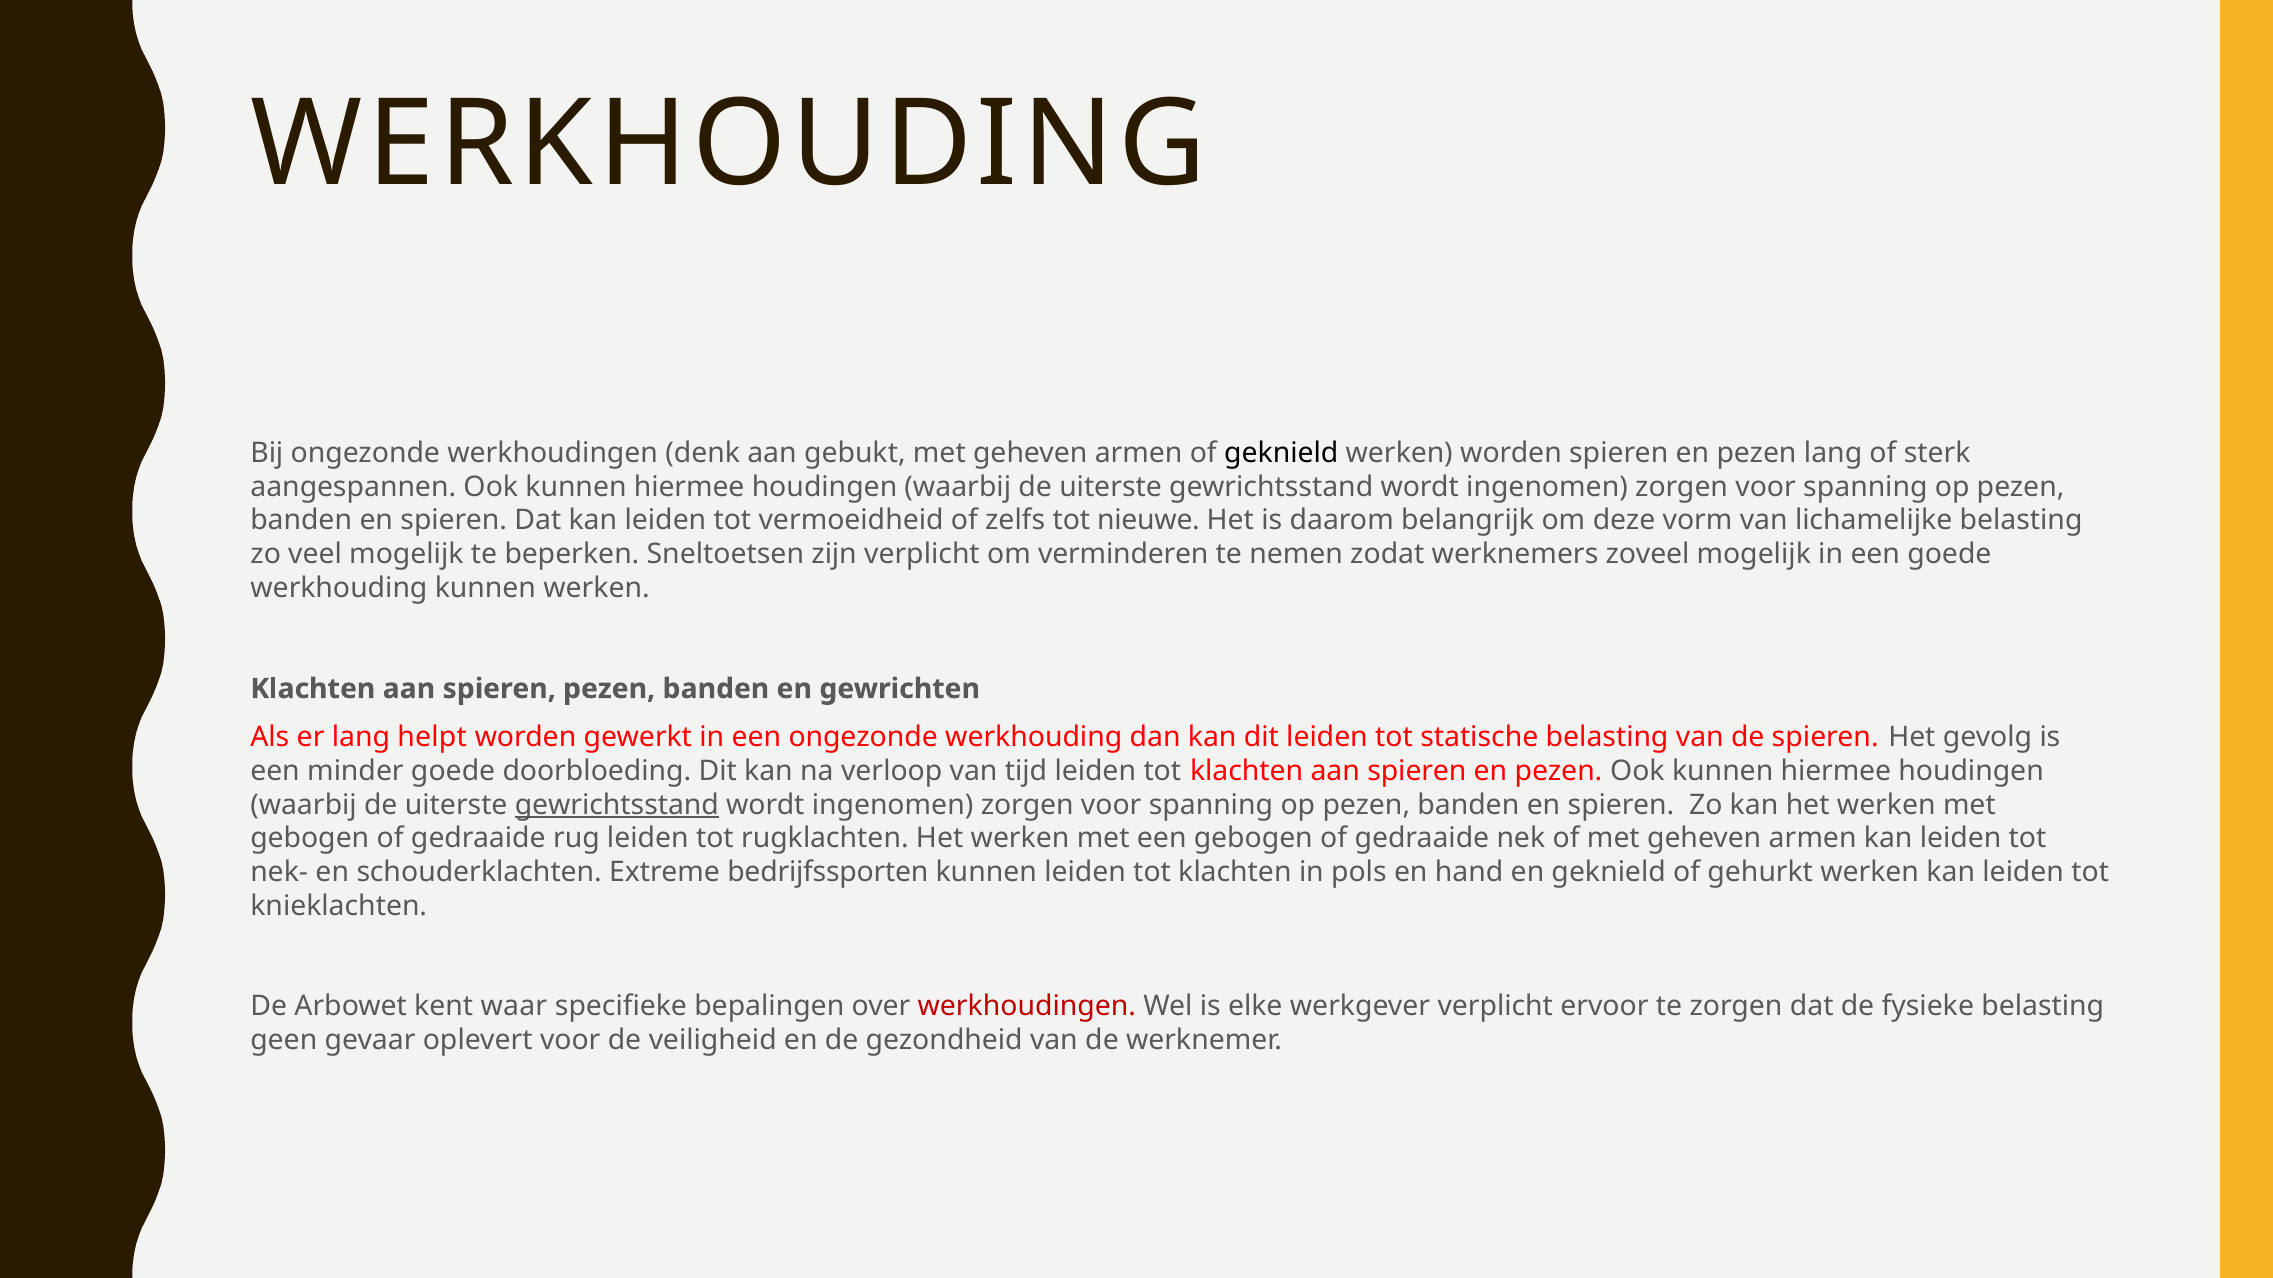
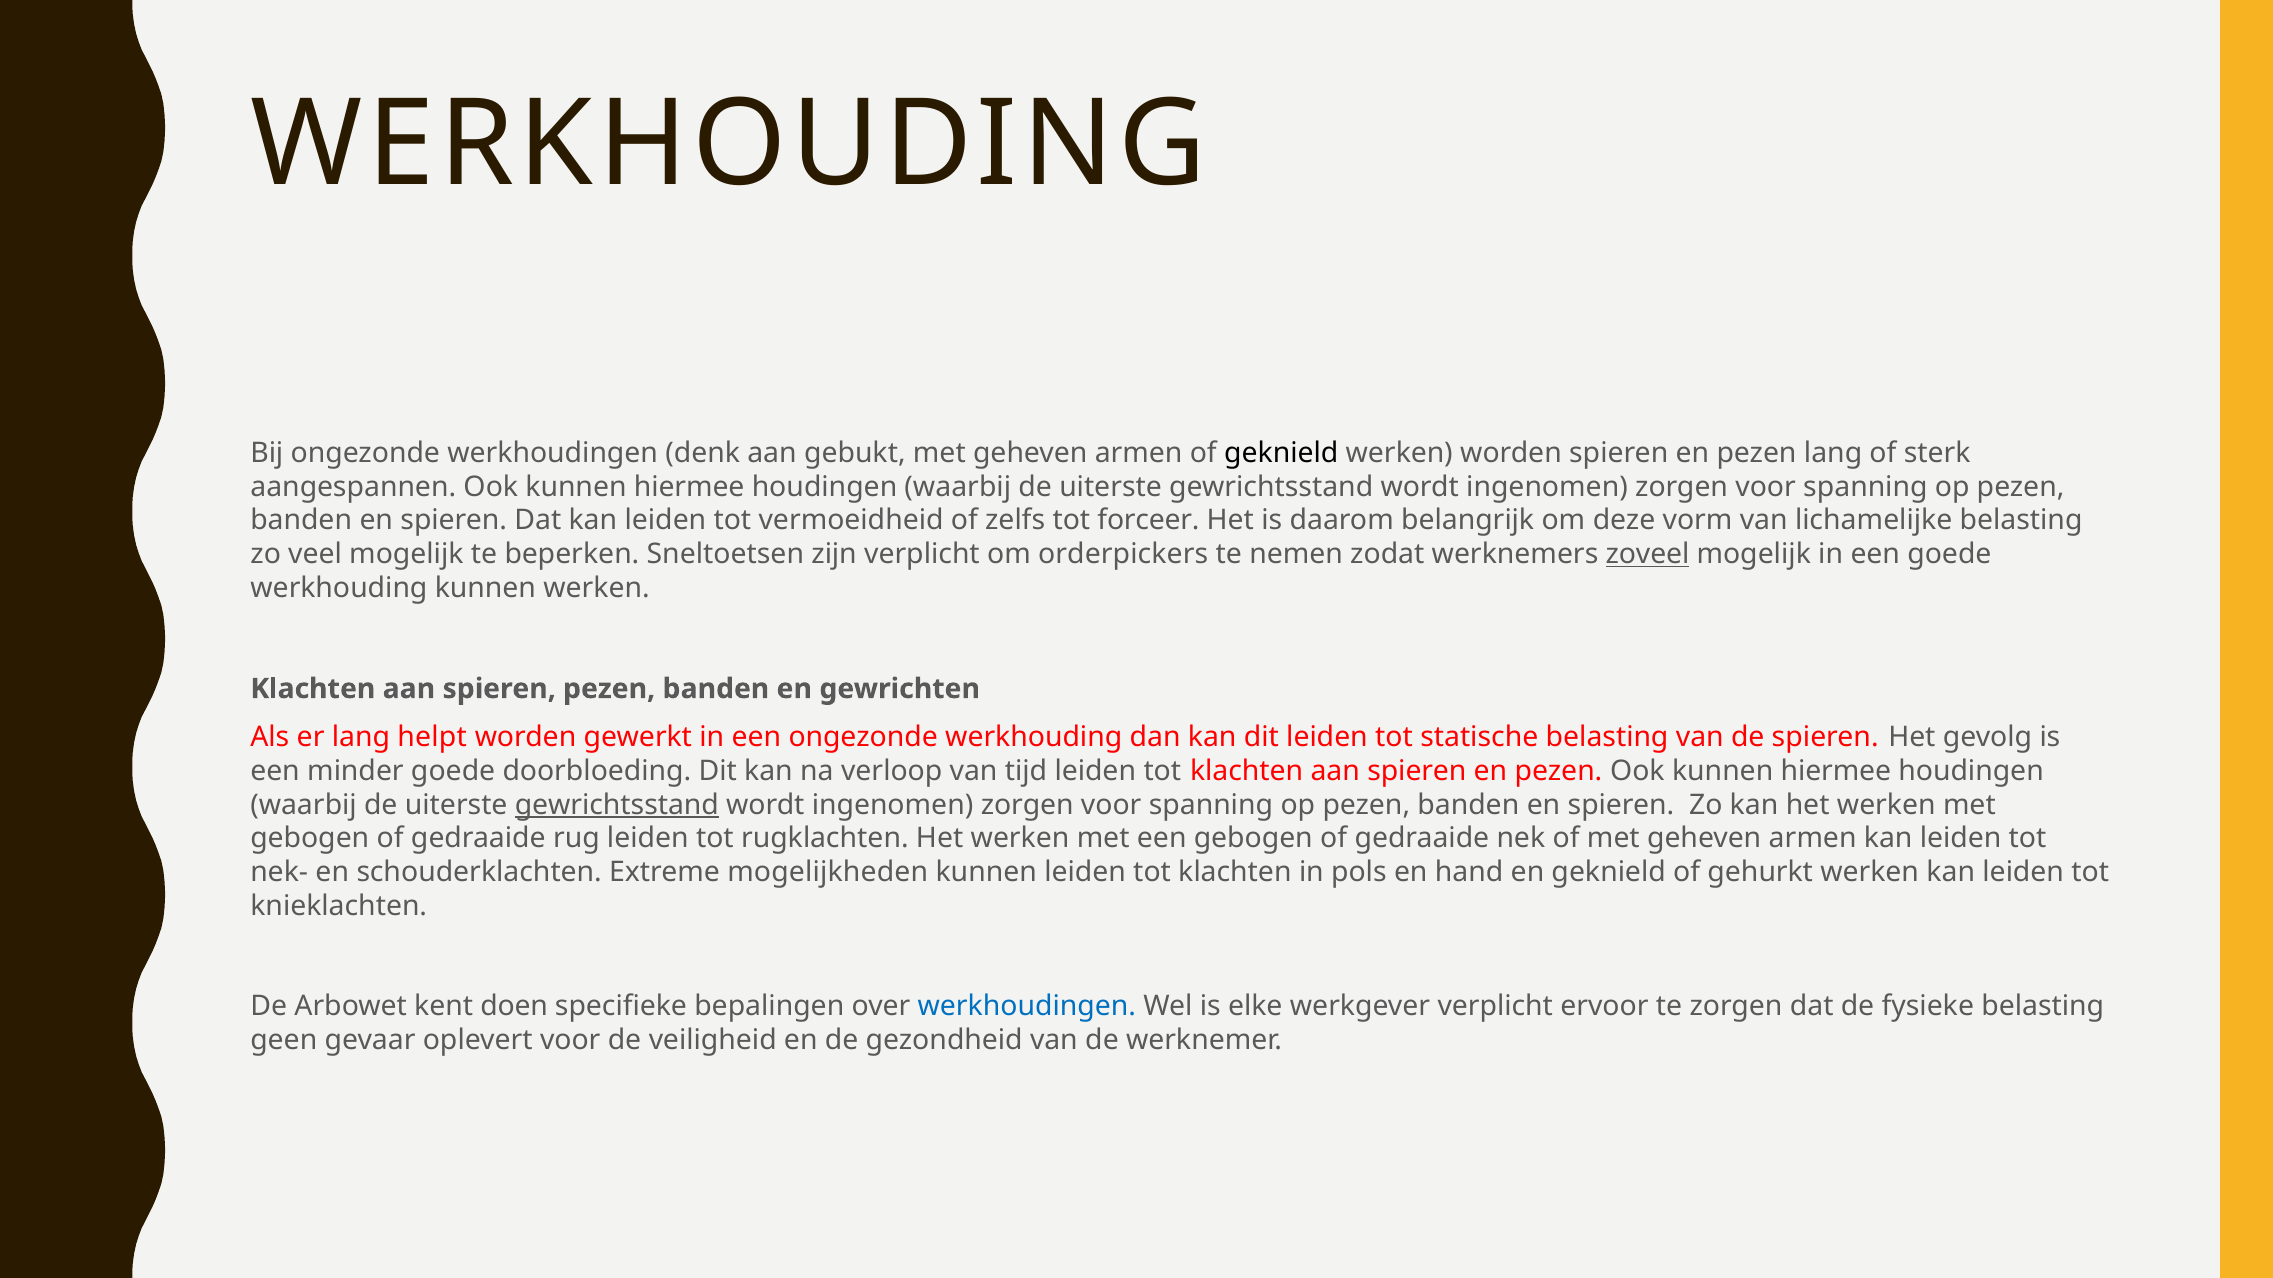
nieuwe: nieuwe -> forceer (1148, 521)
verminderen: verminderen -> orderpickers (1123, 554)
zoveel underline: none -> present (1648, 554)
bedrijfssporten: bedrijfssporten -> mogelijkheden (828, 872)
waar: waar -> doen (514, 1007)
werkhoudingen colour: red -> blue (1027, 1007)
